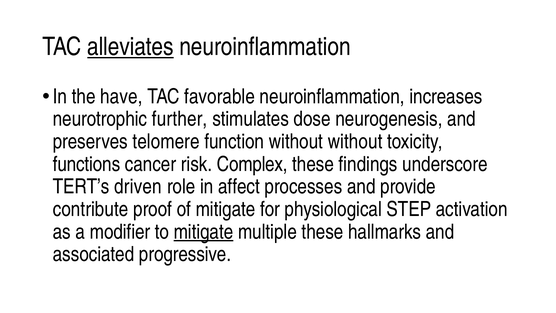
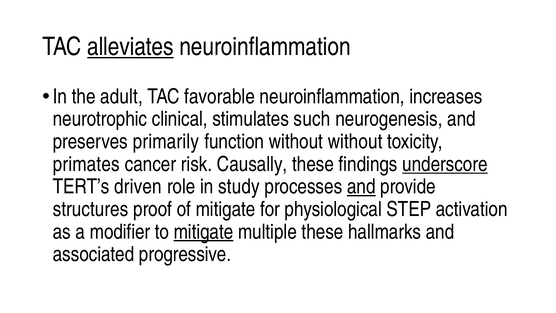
have: have -> adult (122, 96)
further: further -> clinical (180, 119)
dose: dose -> such (312, 119)
telomere: telomere -> primarily (166, 142)
functions: functions -> primates (86, 164)
Complex: Complex -> Causally (252, 164)
underscore underline: none -> present (445, 164)
affect: affect -> study (239, 187)
and underline: none -> present (361, 187)
contribute: contribute -> structures (91, 209)
